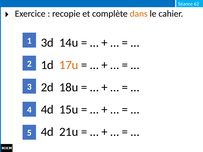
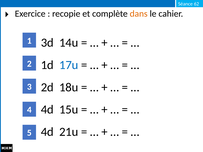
17u colour: orange -> blue (69, 65)
